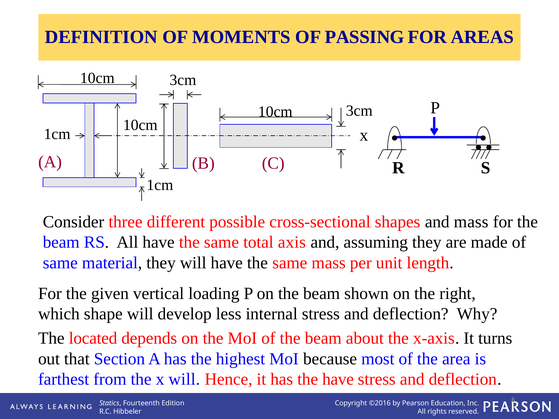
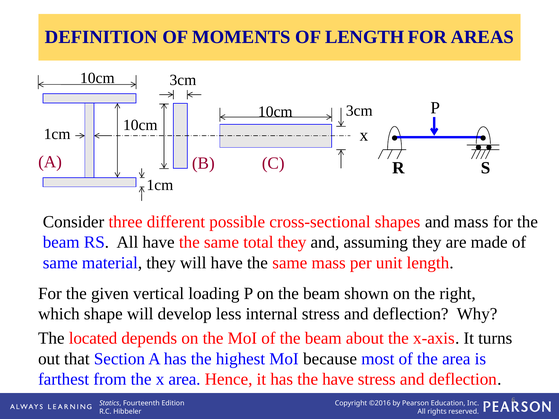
OF PASSING: PASSING -> LENGTH (365, 37)
total axis: axis -> they (292, 242)
x will: will -> area (184, 379)
